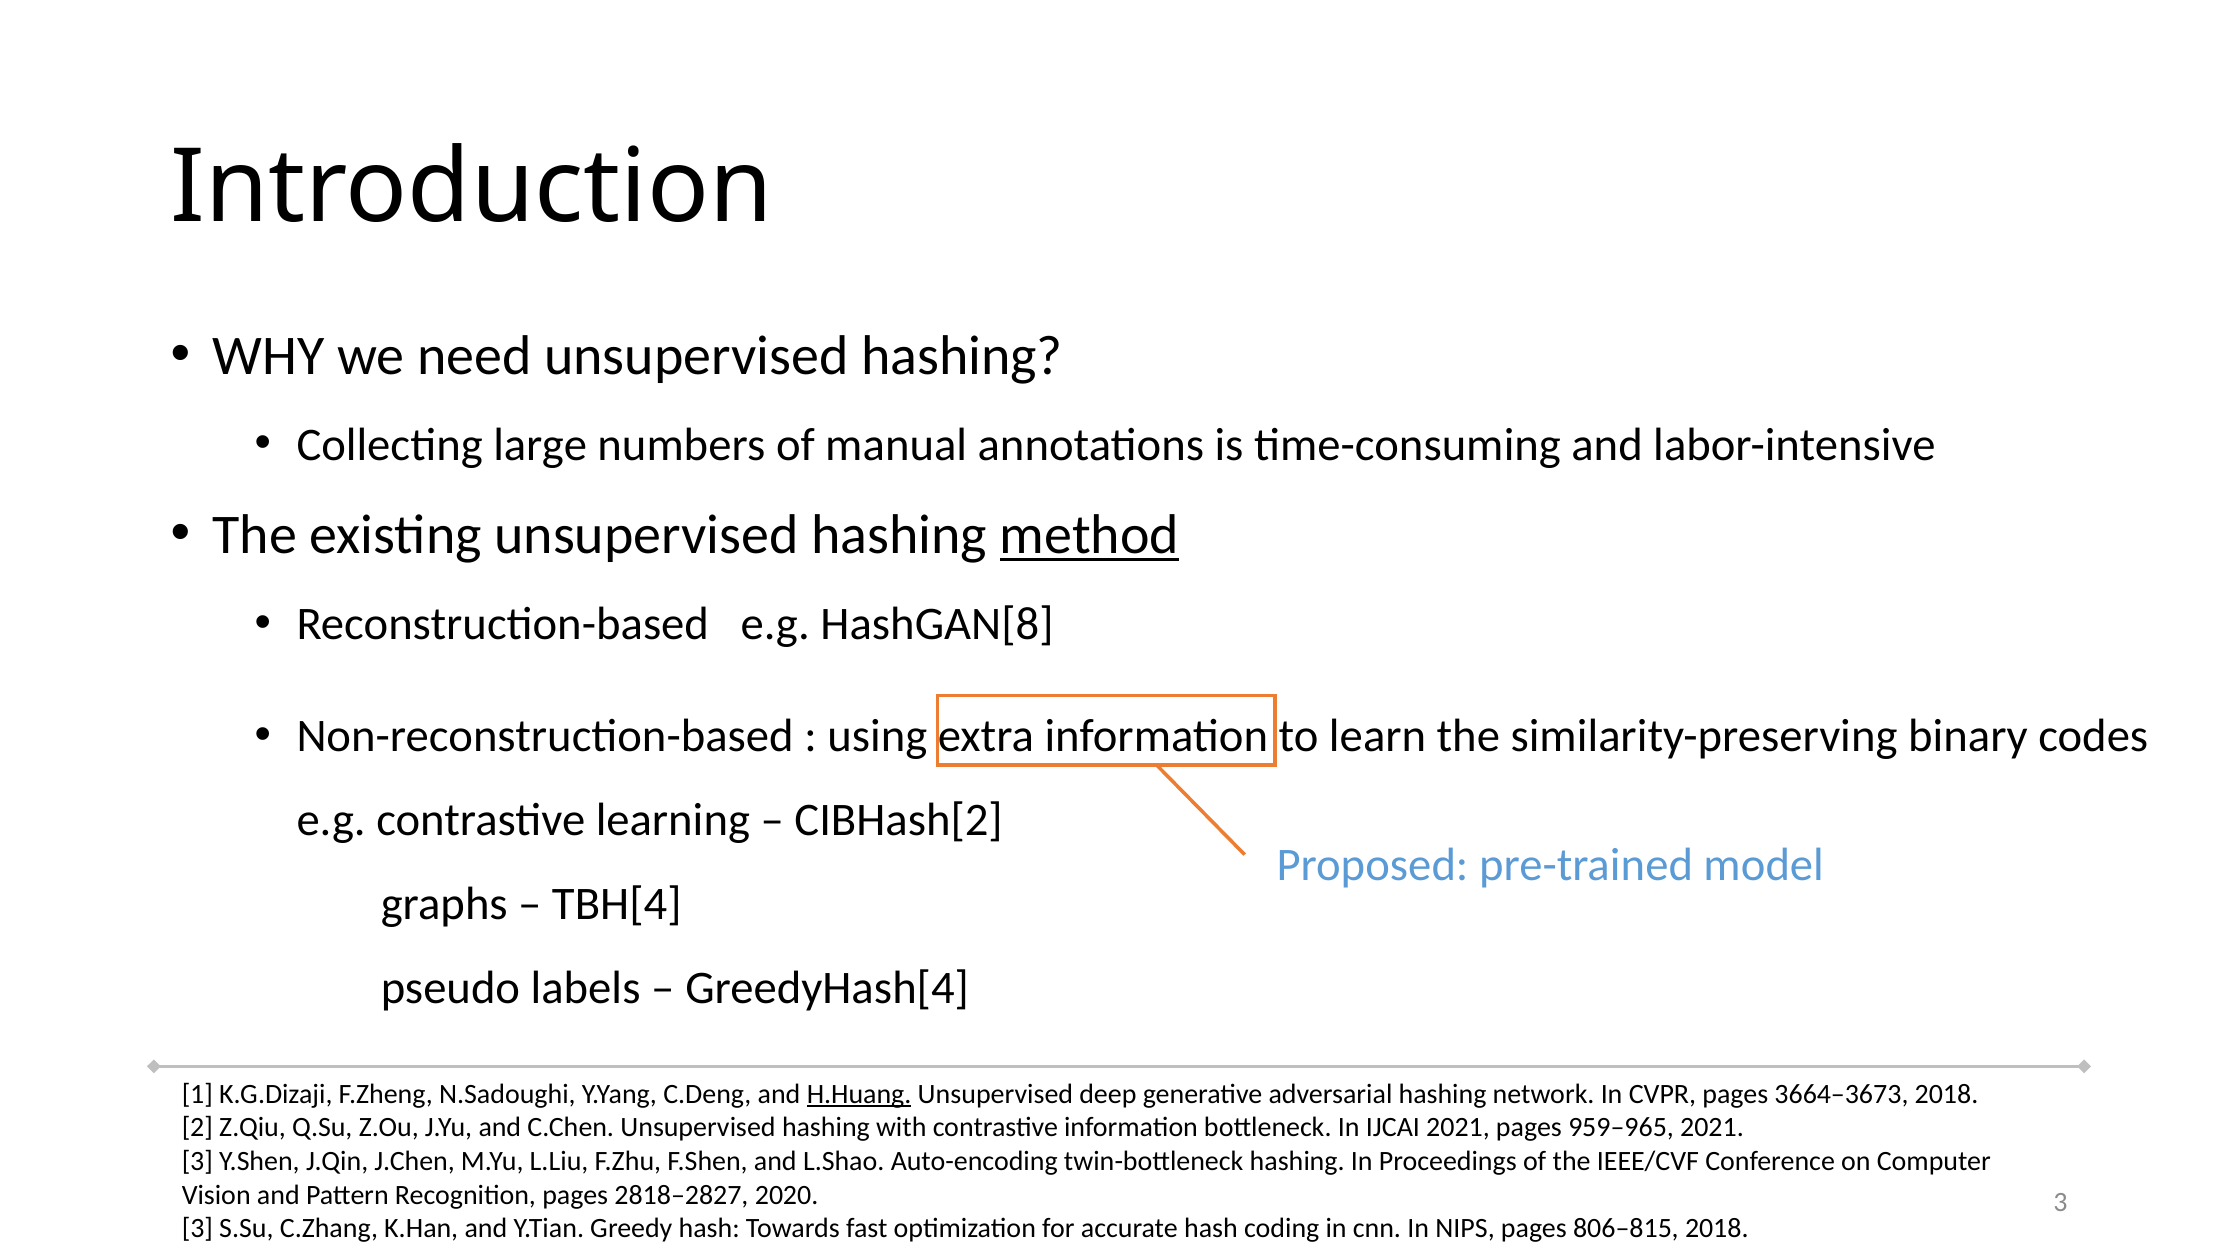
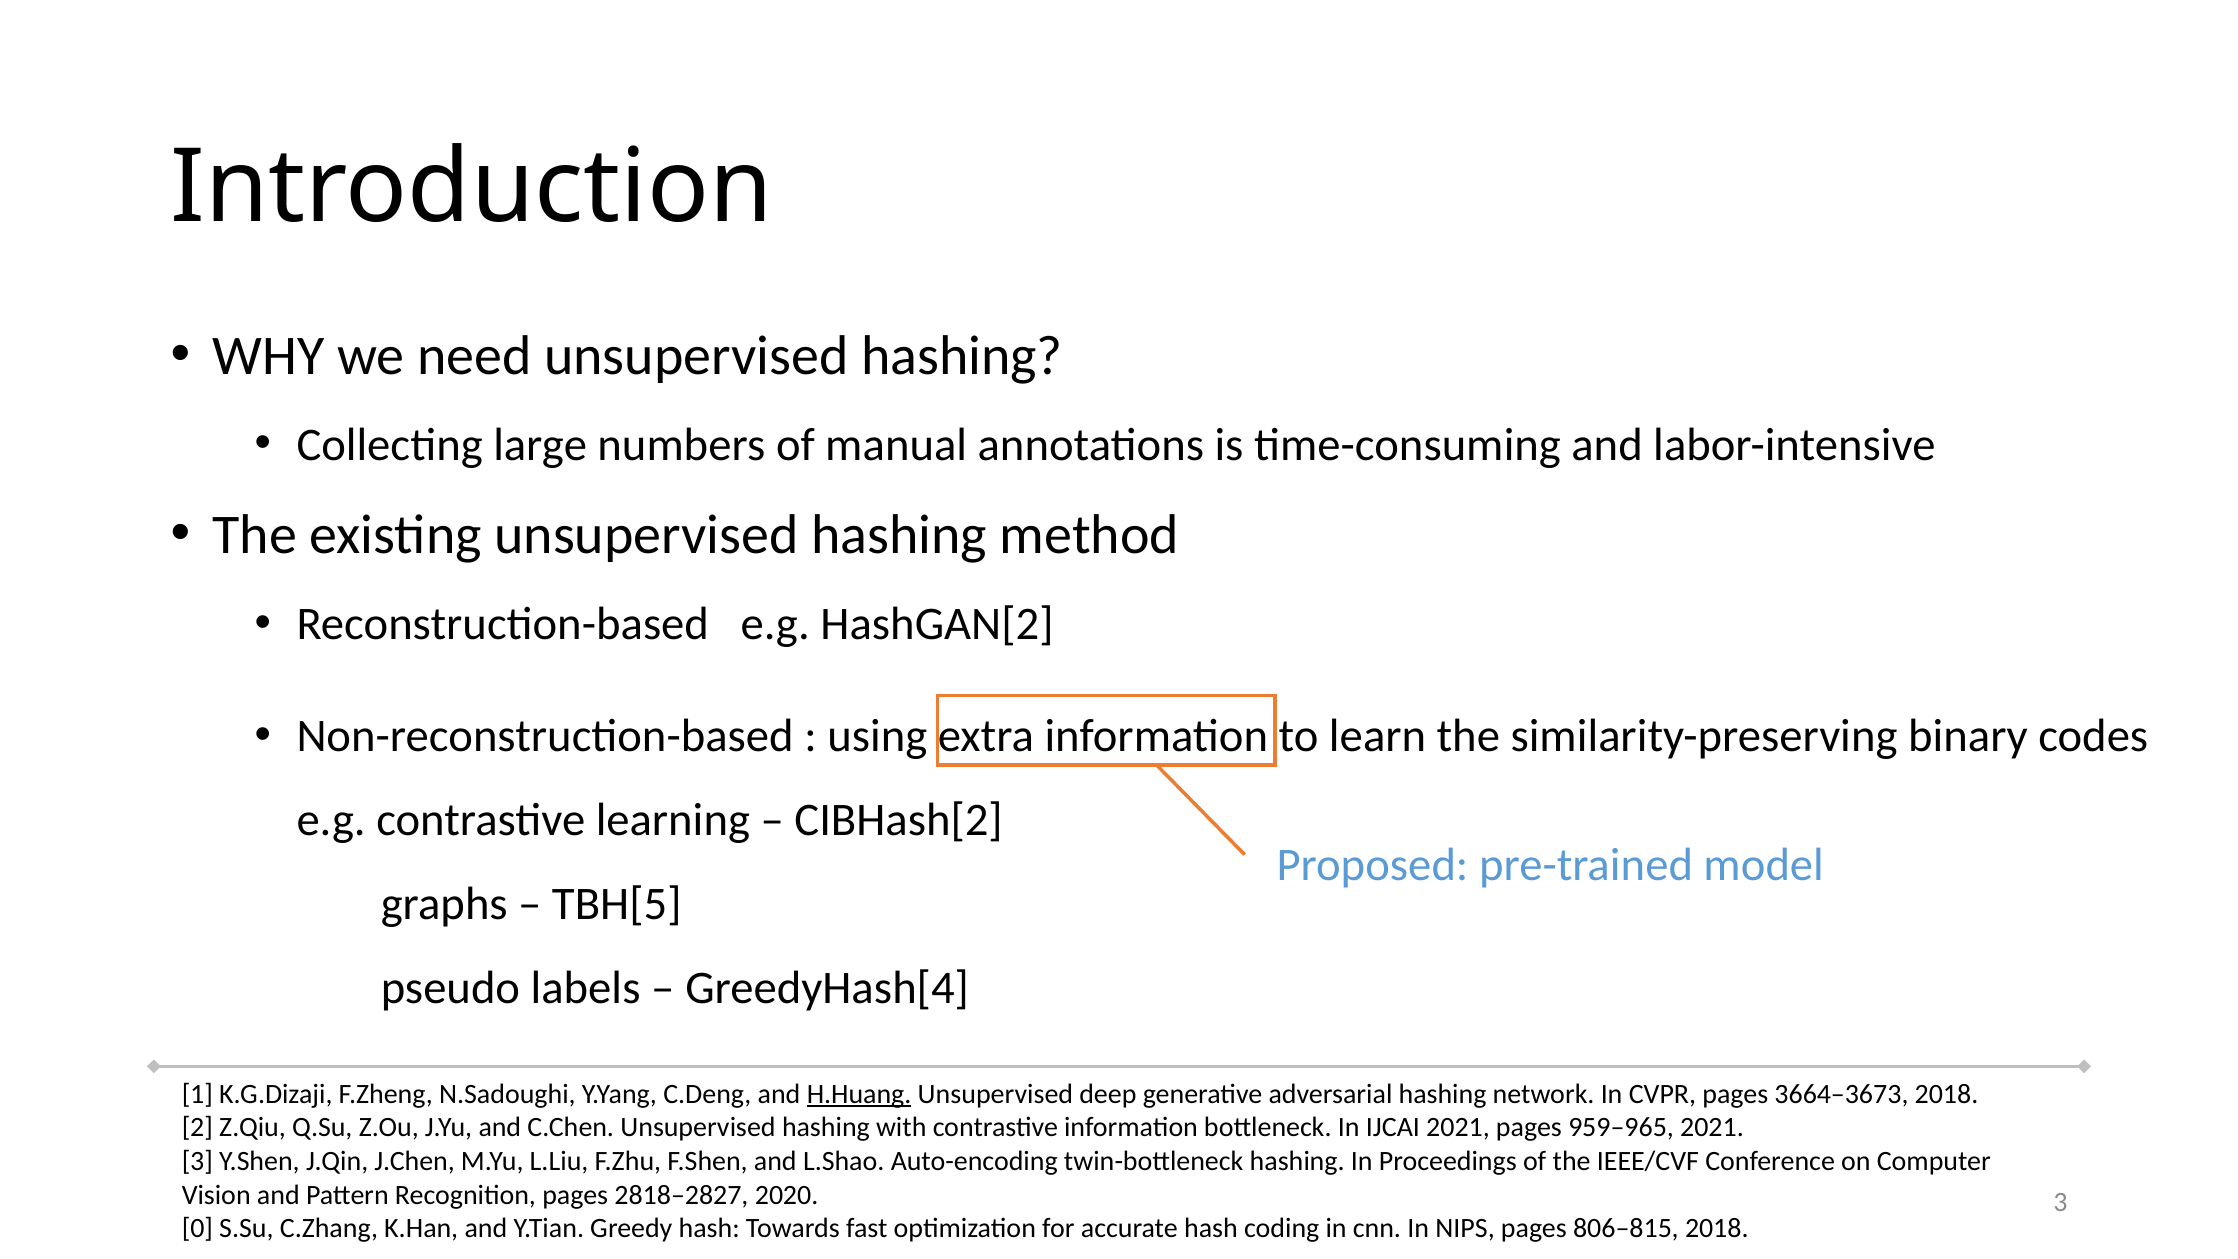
method underline: present -> none (1089, 535)
HashGAN[8: HashGAN[8 -> HashGAN[2 (937, 624)
TBH[4: TBH[4 -> TBH[5 (617, 904)
3: 3 -> 0 (197, 1228)
